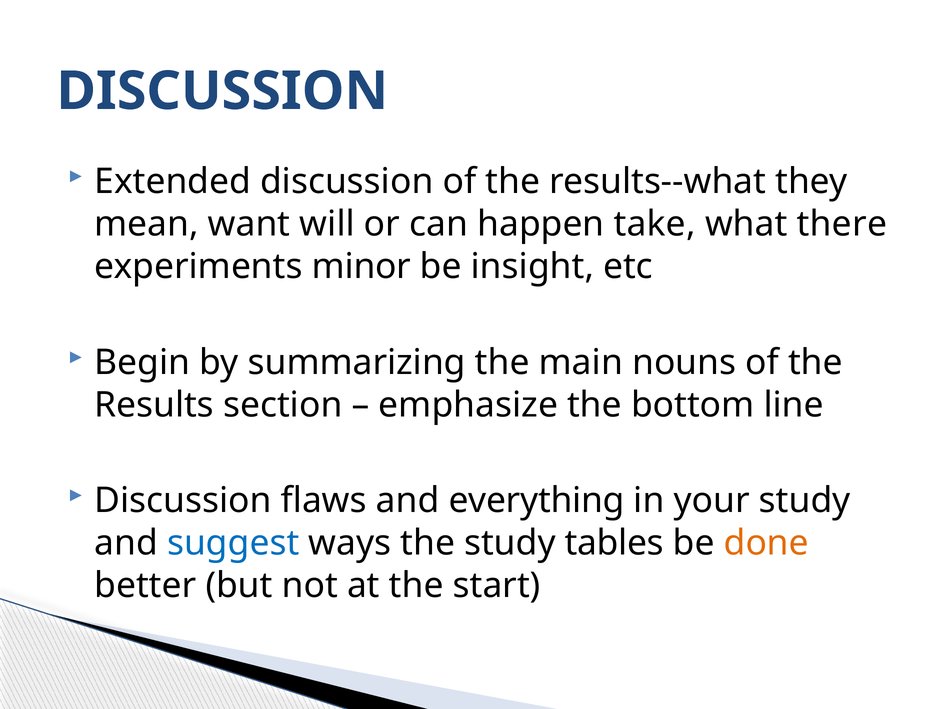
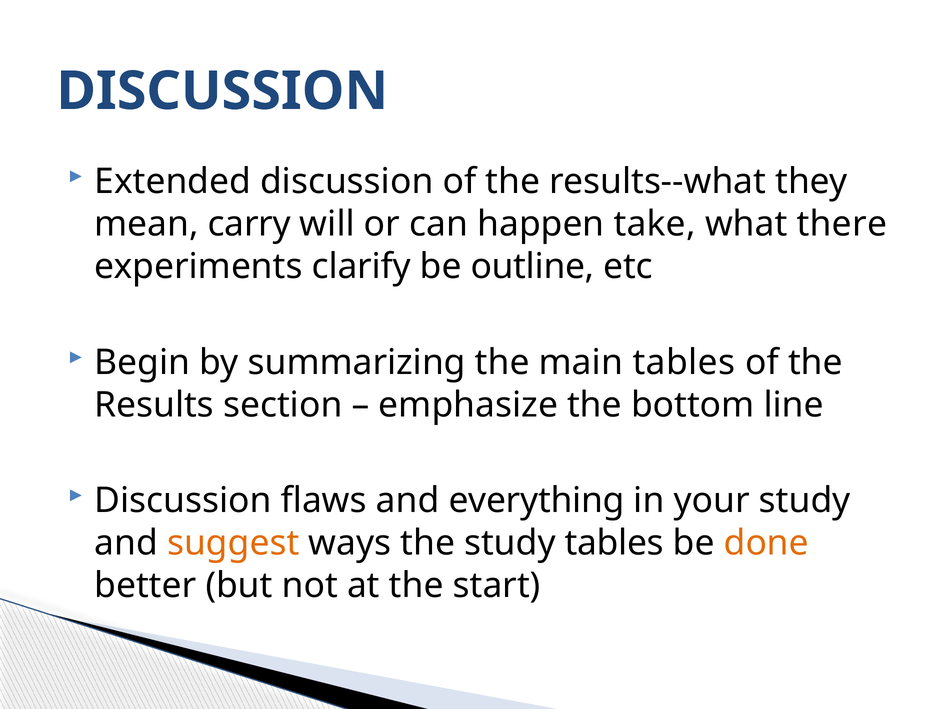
want: want -> carry (249, 224)
minor: minor -> clarify (361, 267)
insight: insight -> outline (533, 267)
main nouns: nouns -> tables (684, 362)
suggest colour: blue -> orange (233, 543)
